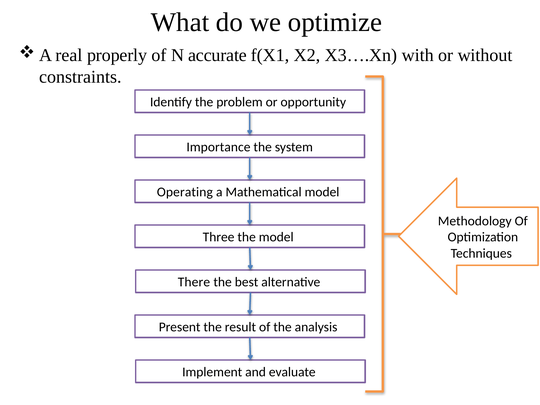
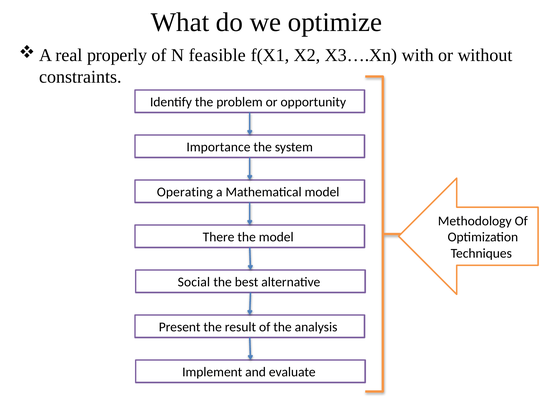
accurate: accurate -> feasible (217, 55)
Three: Three -> There (219, 237)
There: There -> Social (194, 282)
